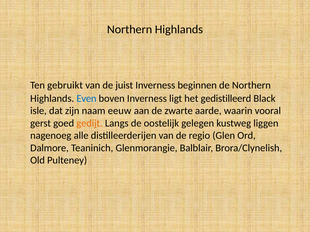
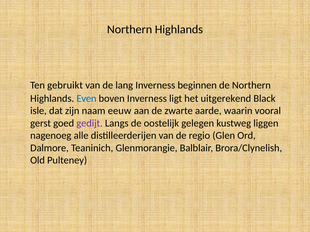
juist: juist -> lang (124, 85)
gedistilleerd: gedistilleerd -> uitgerekend (226, 99)
gedijt colour: orange -> purple (90, 123)
